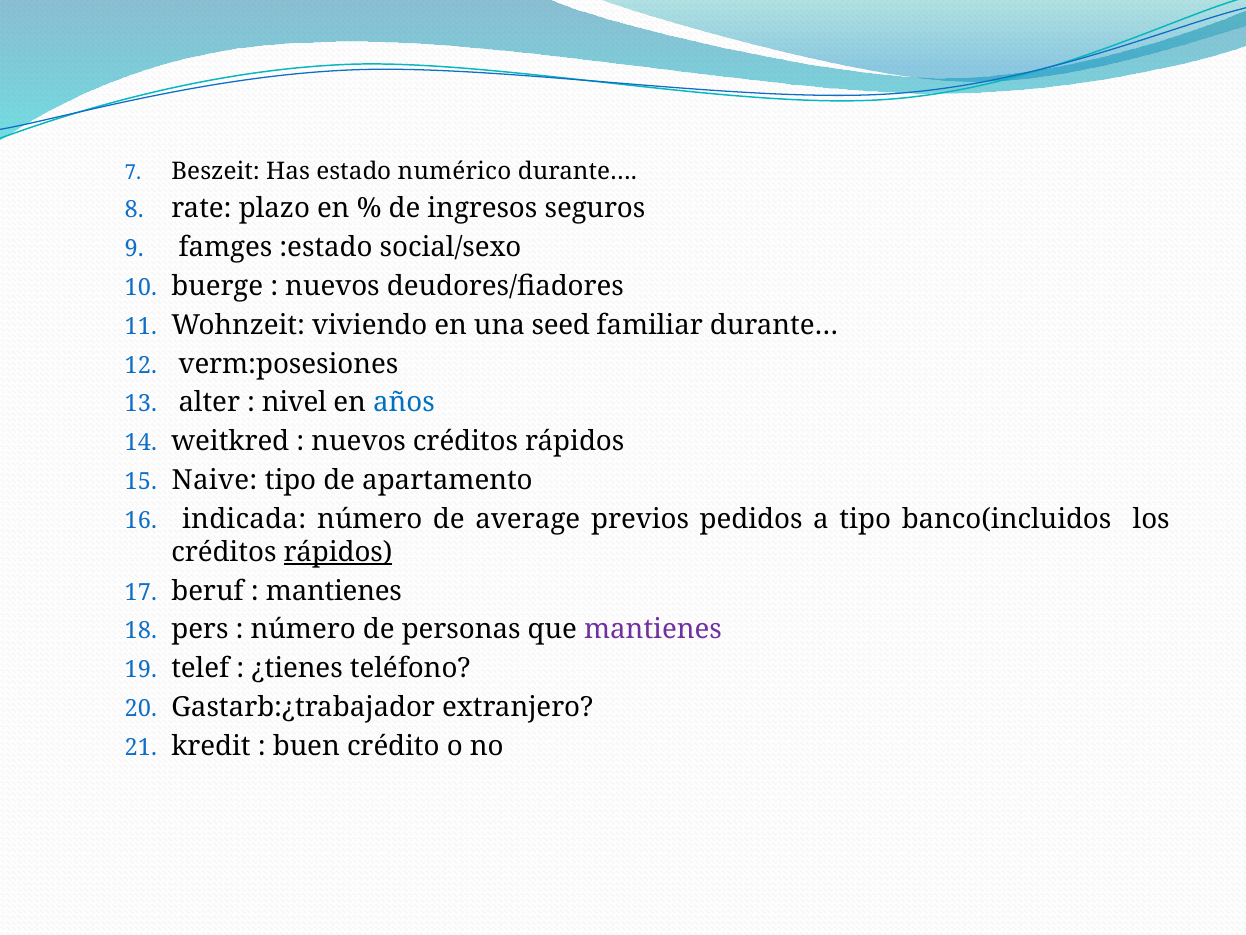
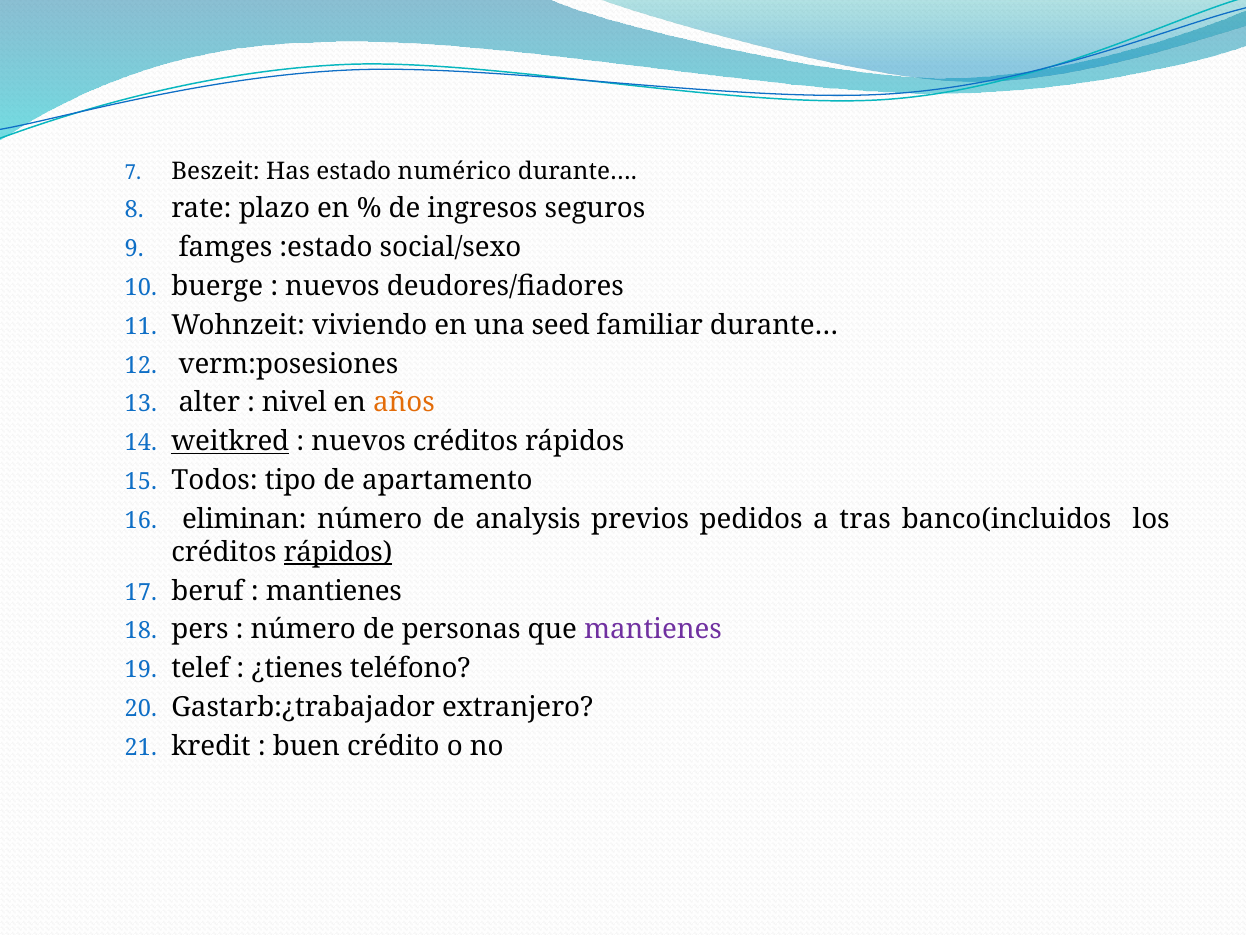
años colour: blue -> orange (404, 402)
weitkred underline: none -> present (230, 441)
Naive: Naive -> Todos (215, 480)
indicada: indicada -> eliminan (244, 519)
average: average -> analysis (528, 519)
a tipo: tipo -> tras (865, 519)
